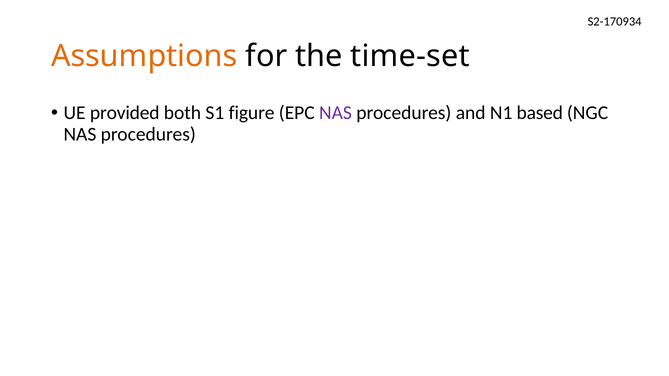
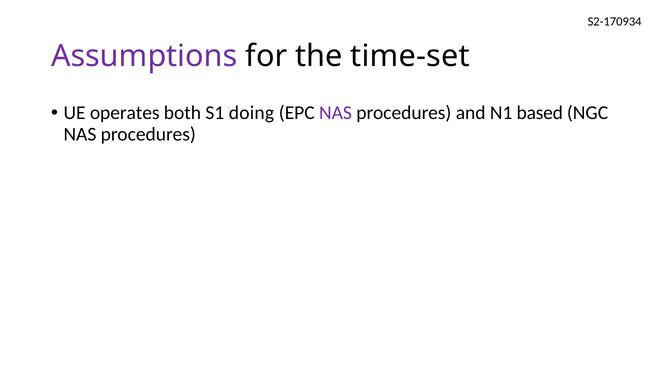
Assumptions colour: orange -> purple (144, 56)
provided: provided -> operates (125, 113)
figure: figure -> doing (251, 113)
